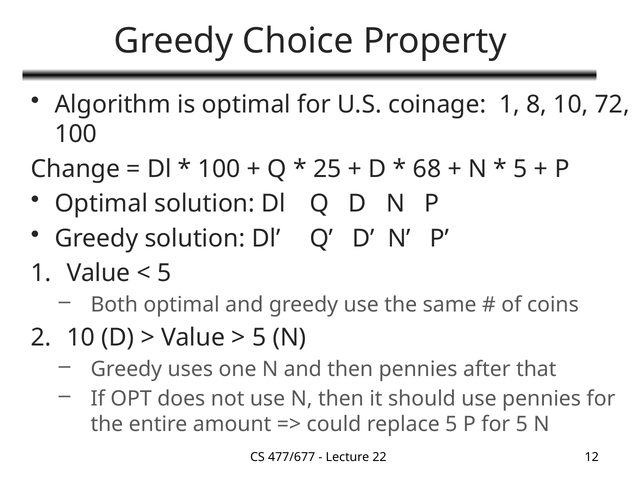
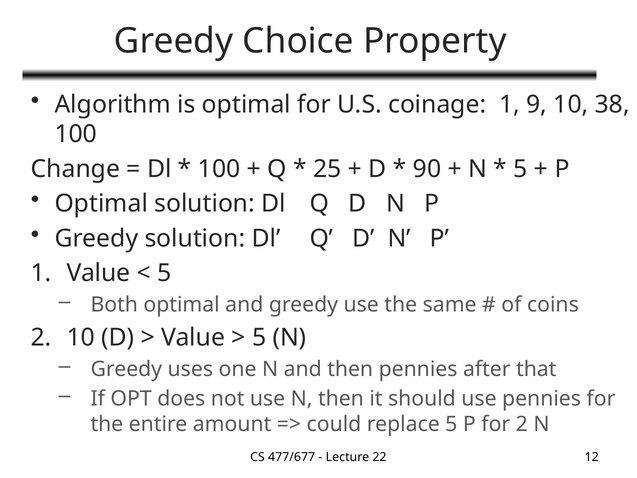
8: 8 -> 9 (537, 104)
72: 72 -> 38 (612, 104)
68: 68 -> 90 (427, 169)
for 5: 5 -> 2 (522, 424)
